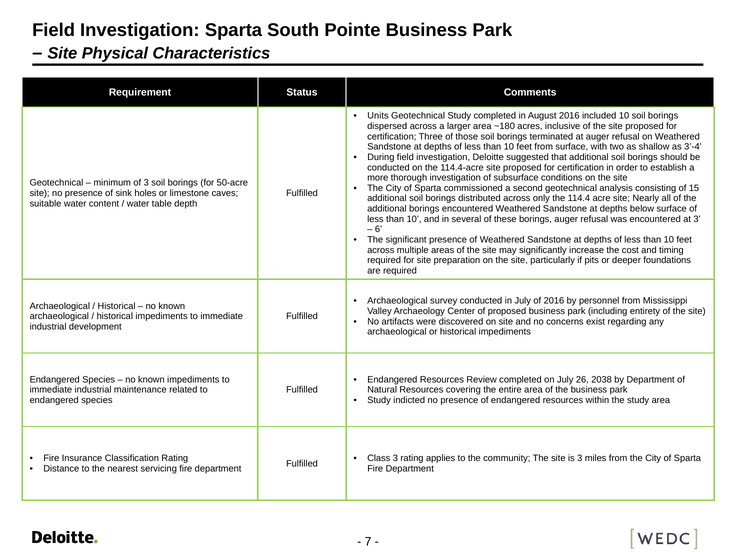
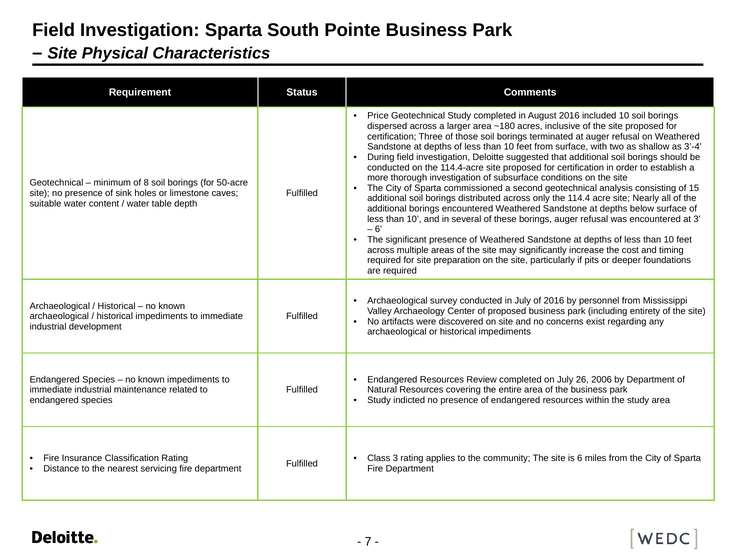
Units: Units -> Price (378, 116)
of 3: 3 -> 8 (146, 183)
2038: 2038 -> 2006 (602, 380)
is 3: 3 -> 6 (580, 458)
